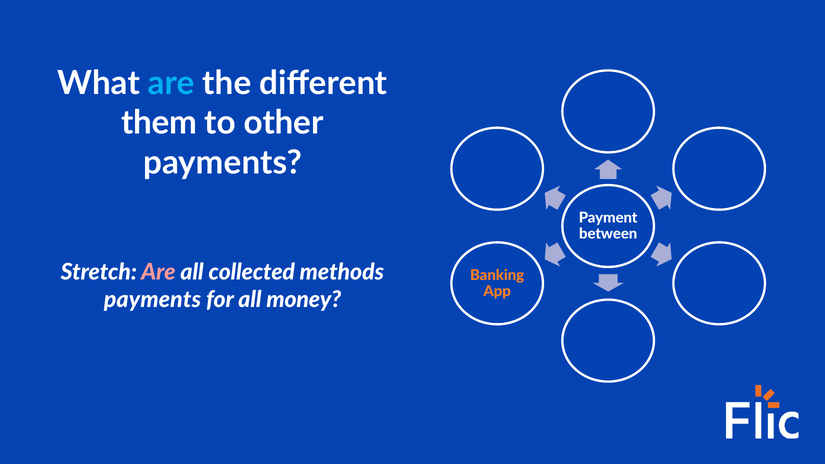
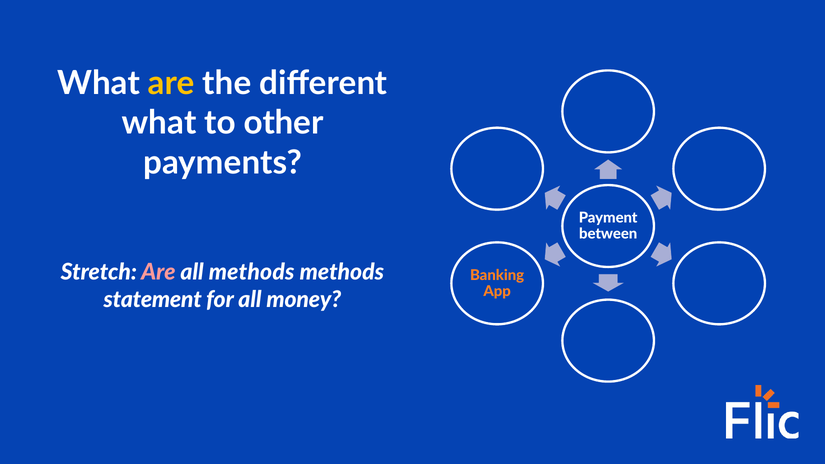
are colour: light blue -> yellow (171, 83)
them: them -> what (159, 123)
all collected: collected -> methods (252, 272)
payments: payments -> statement (153, 300)
